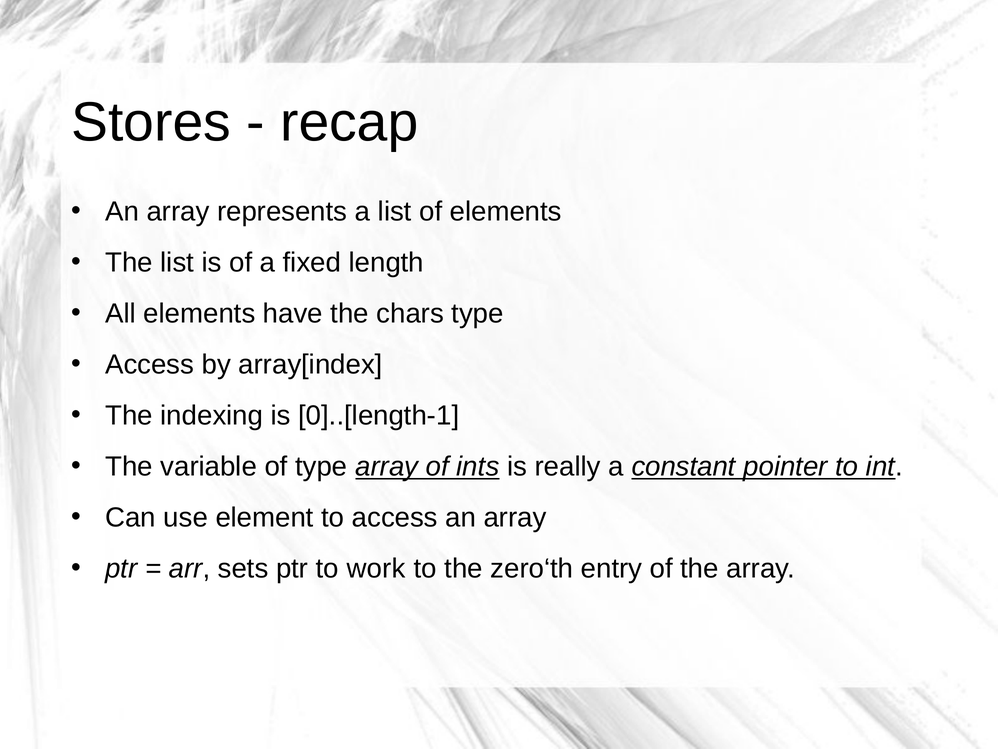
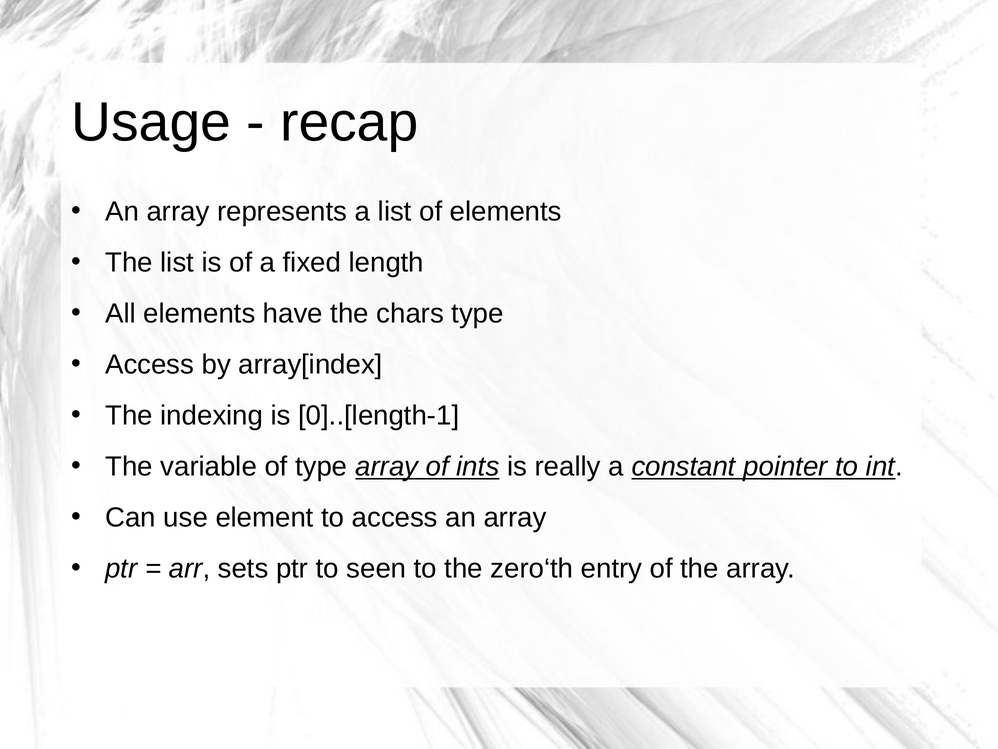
Stores: Stores -> Usage (151, 122)
work: work -> seen (376, 568)
